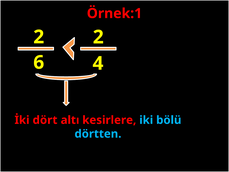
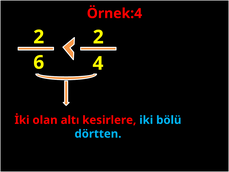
Örnek:1: Örnek:1 -> Örnek:4 (114, 13)
dört: dört -> olan (45, 120)
